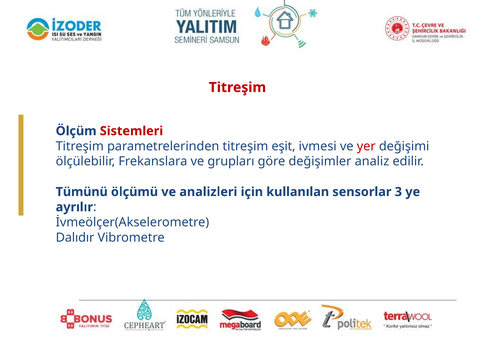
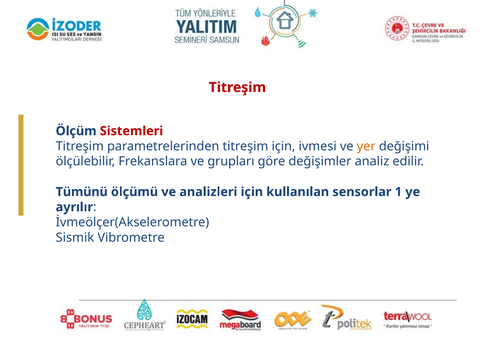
titreşim eşit: eşit -> için (283, 146)
yer colour: red -> orange (366, 146)
3: 3 -> 1 (398, 192)
Dalıdır: Dalıdır -> Sismik (75, 237)
